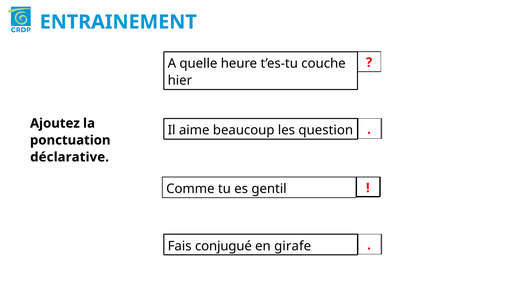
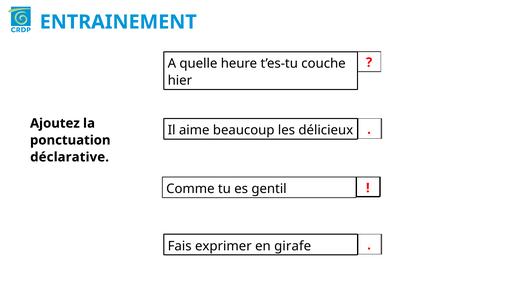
question: question -> délicieux (326, 131)
conjugué: conjugué -> exprimer (223, 246)
